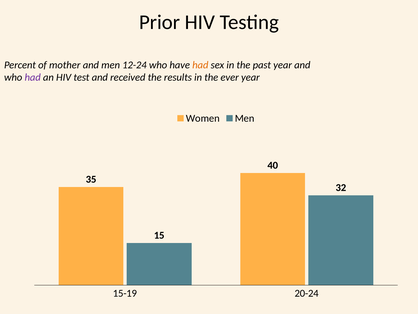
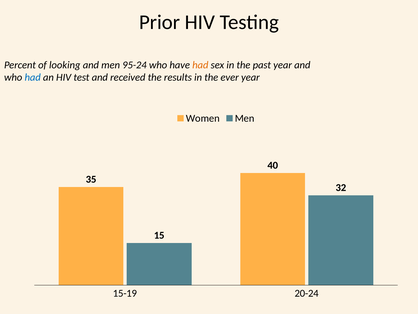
mother: mother -> looking (65, 65)
12-24: 12-24 -> 95-24 (134, 65)
had colour: purple -> blue (33, 77)
